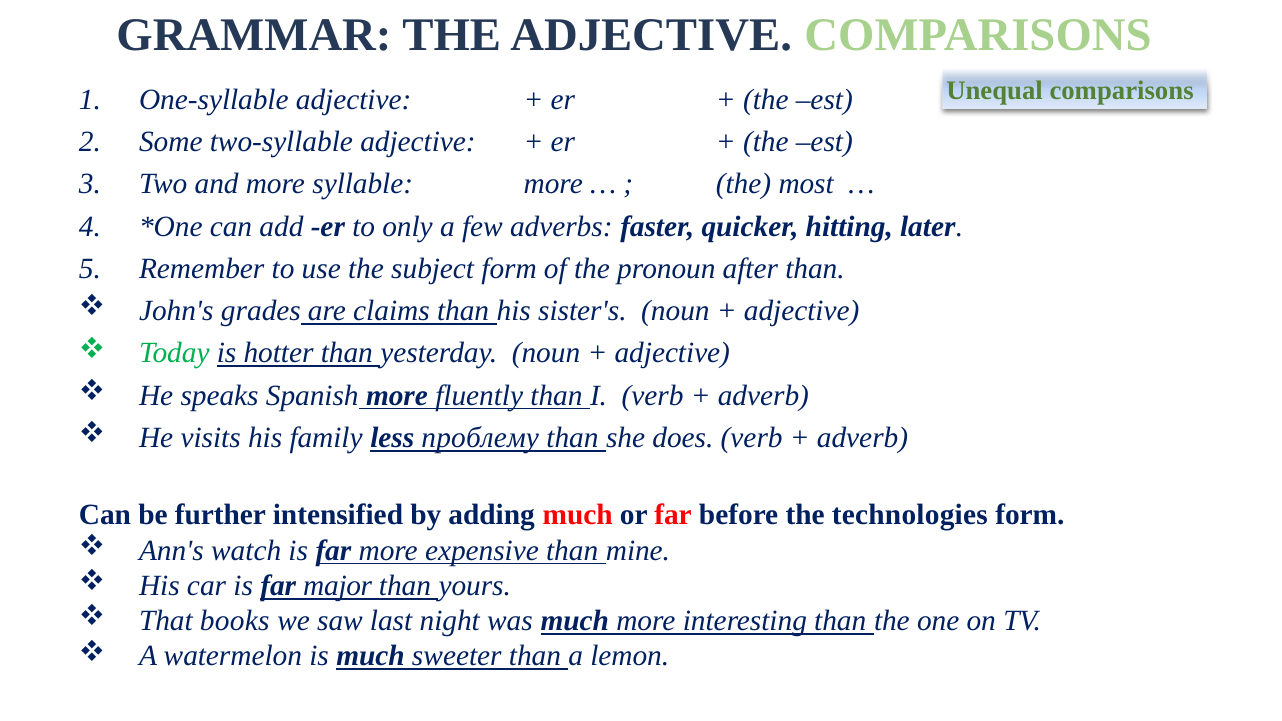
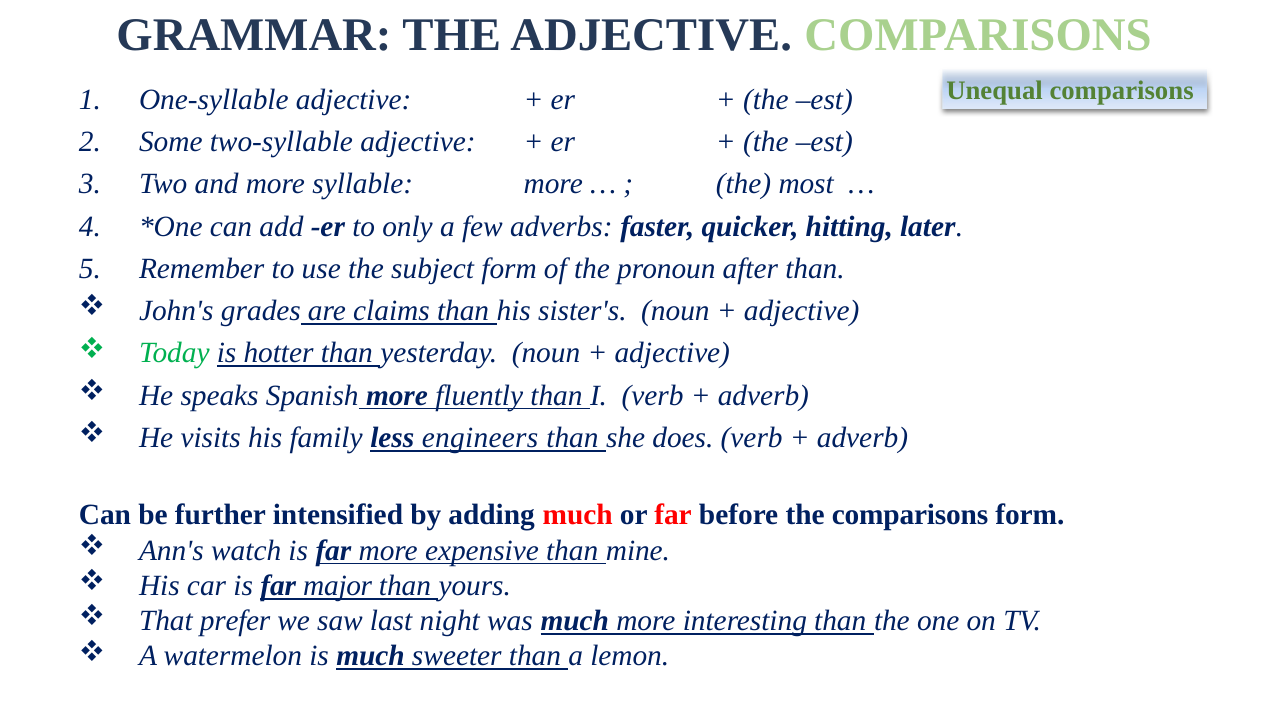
проблему: проблему -> engineers (480, 438)
the technologies: technologies -> comparisons (910, 515)
books: books -> prefer (235, 621)
